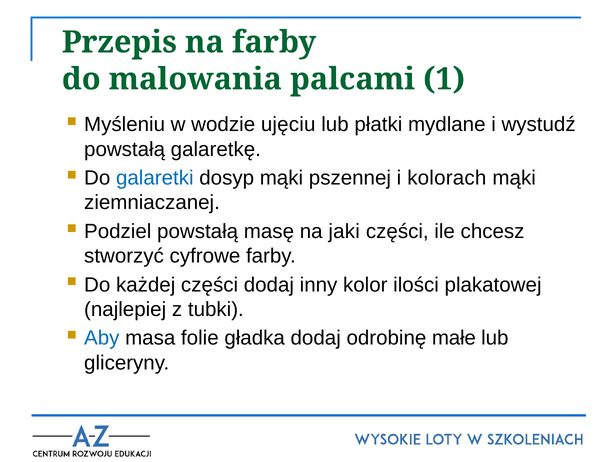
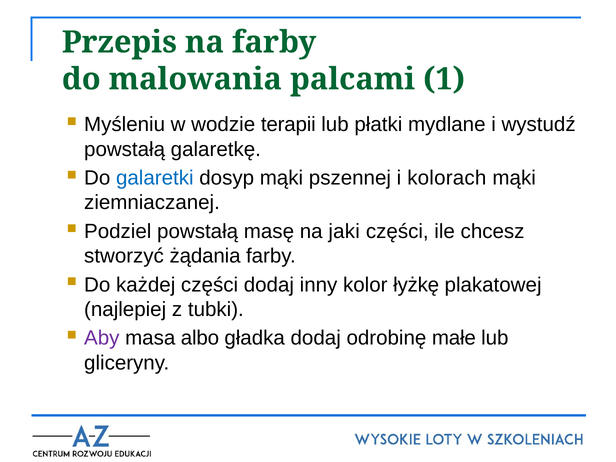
ujęciu: ujęciu -> terapii (288, 125)
cyfrowe: cyfrowe -> żądania (205, 256)
ilości: ilości -> łyżkę (416, 285)
Aby colour: blue -> purple (102, 338)
folie: folie -> albo (200, 338)
